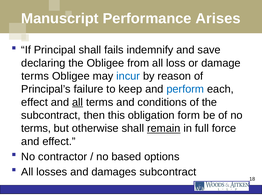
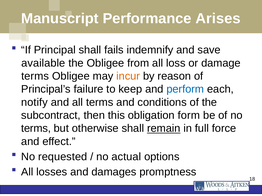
declaring: declaring -> available (43, 63)
incur colour: blue -> orange (128, 76)
effect: effect -> notify (34, 103)
all underline: present -> none (78, 103)
contractor: contractor -> requested (63, 157)
based: based -> actual (126, 157)
damages subcontract: subcontract -> promptness (168, 172)
